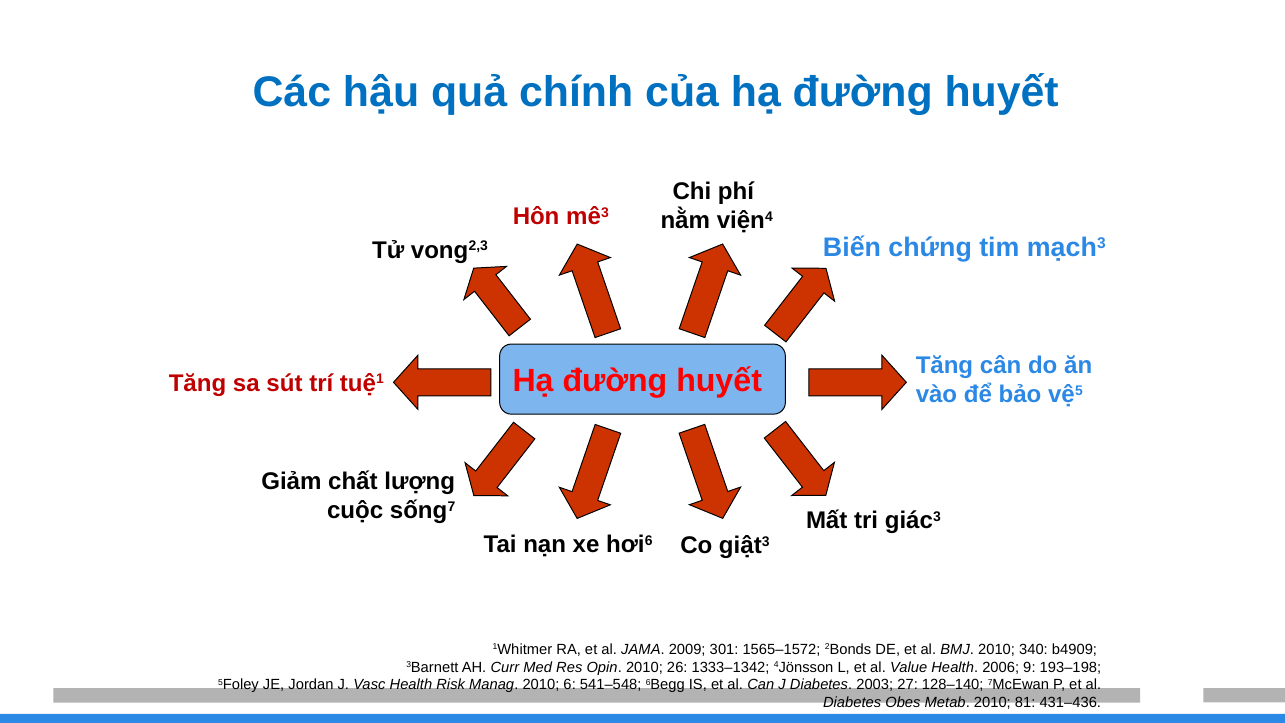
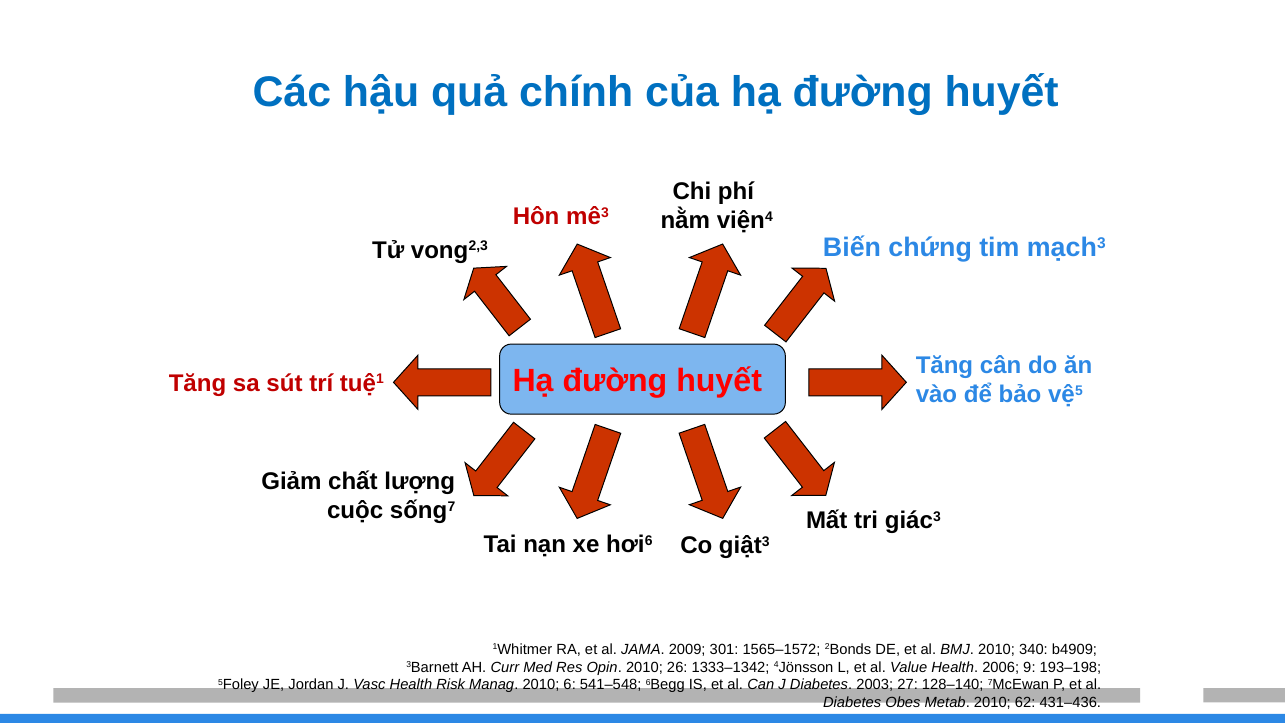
81: 81 -> 62 (1025, 702)
